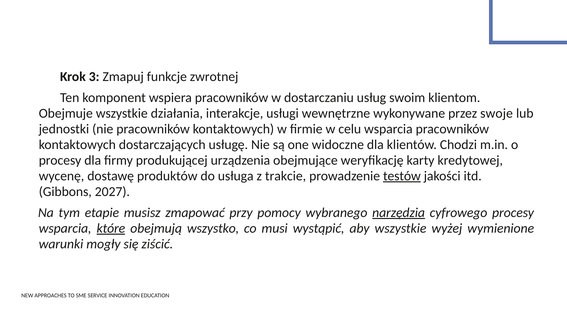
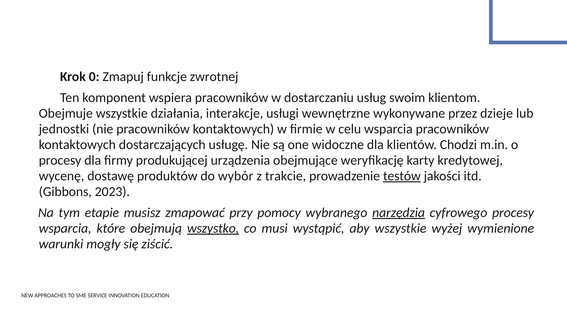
3: 3 -> 0 (94, 77)
swoje: swoje -> dzieje (497, 113)
usługa: usługa -> wybór (236, 176)
2027: 2027 -> 2023 (112, 192)
które underline: present -> none (111, 228)
wszystko underline: none -> present (213, 228)
